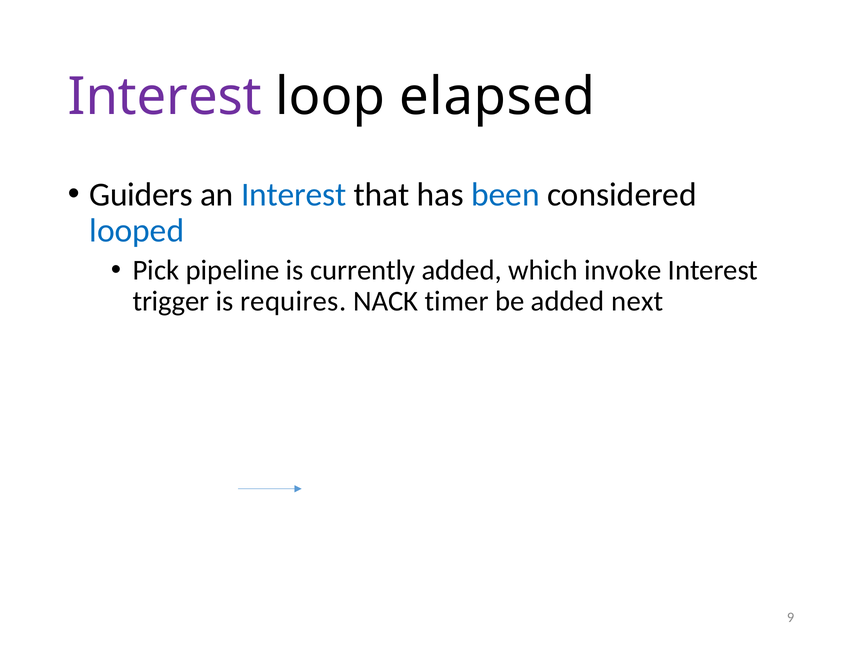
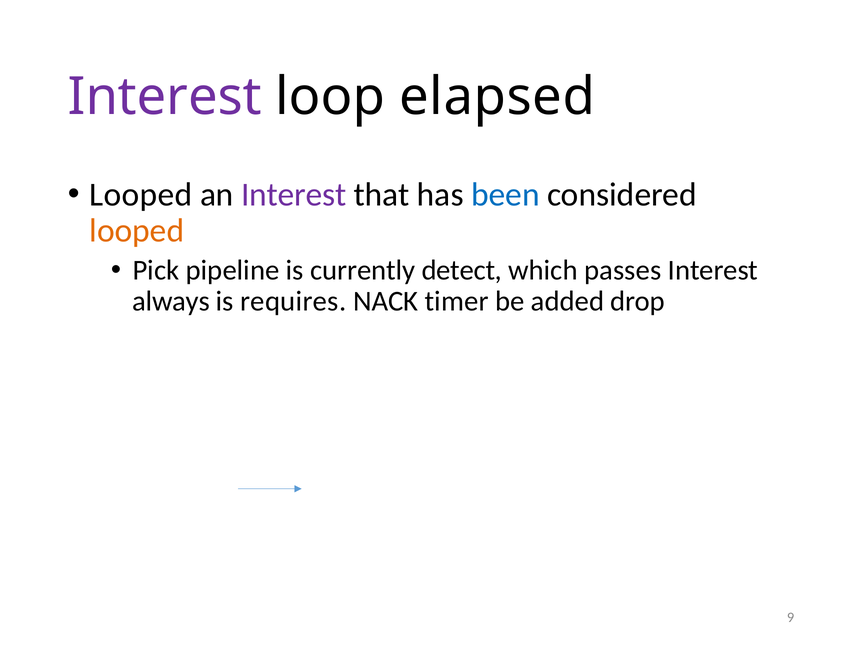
Guiders: Guiders -> Looped (141, 194)
Interest colour: blue -> purple (294, 194)
looped colour: blue -> orange (137, 231)
currently added: added -> detect (462, 270)
invoke: invoke -> passes (623, 270)
trigger: trigger -> always (171, 301)
next: next -> drop (638, 301)
